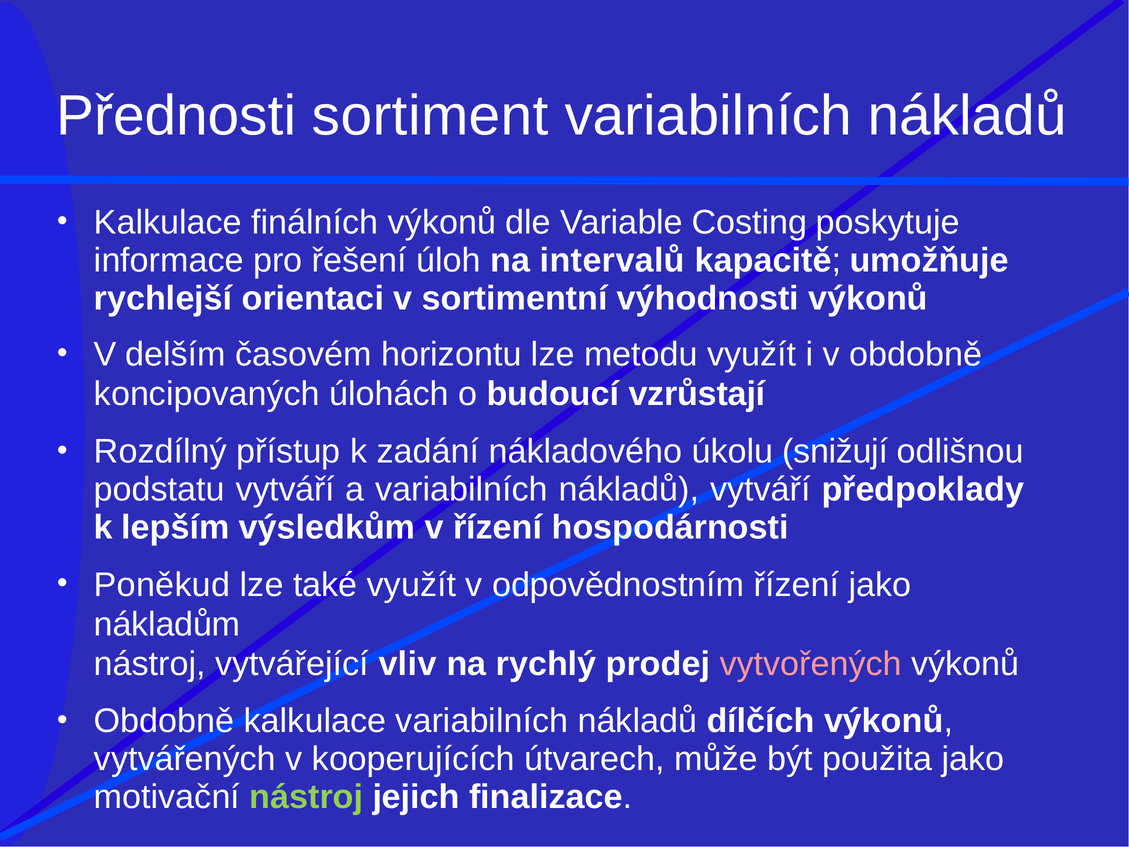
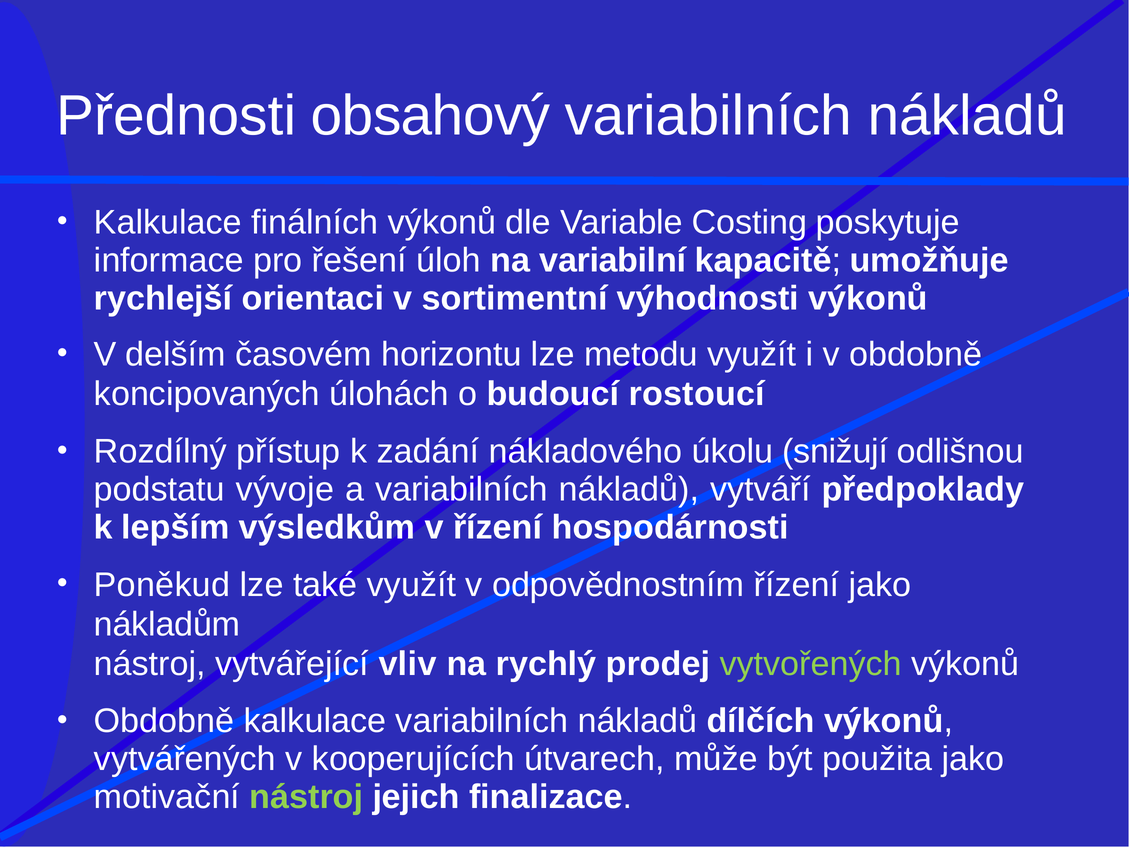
sortiment: sortiment -> obsahový (431, 116)
intervalů: intervalů -> variabilní (613, 261)
vzrůstají: vzrůstají -> rostoucí (697, 394)
podstatu vytváří: vytváří -> vývoje (285, 489)
vytvořených colour: pink -> light green (811, 664)
